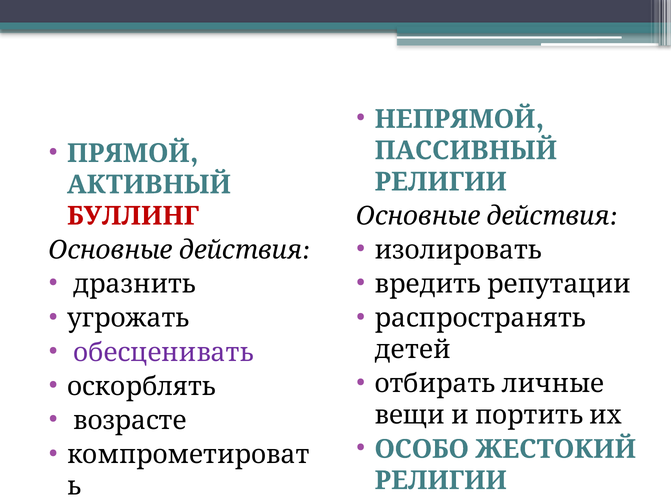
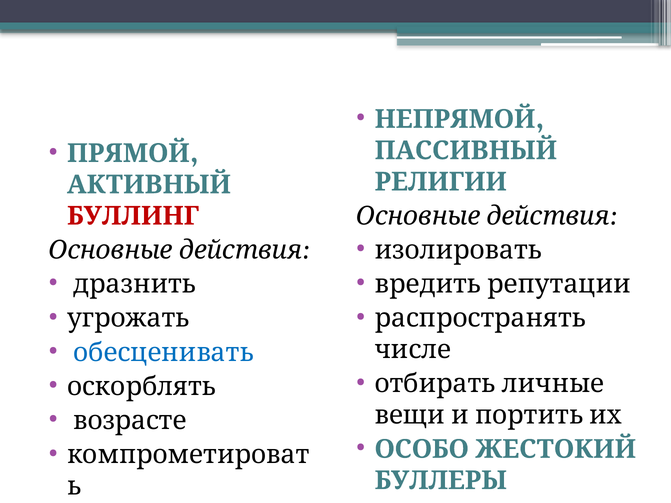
обесценивать colour: purple -> blue (163, 353)
детей: детей -> числе (413, 350)
РЕЛИГИИ: РЕЛИГИИ -> БУЛЛЕРЫ (441, 481)
